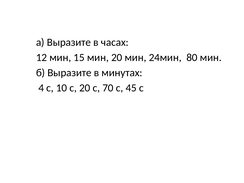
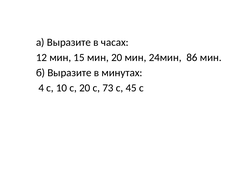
80: 80 -> 86 (192, 57)
70: 70 -> 73 (108, 88)
